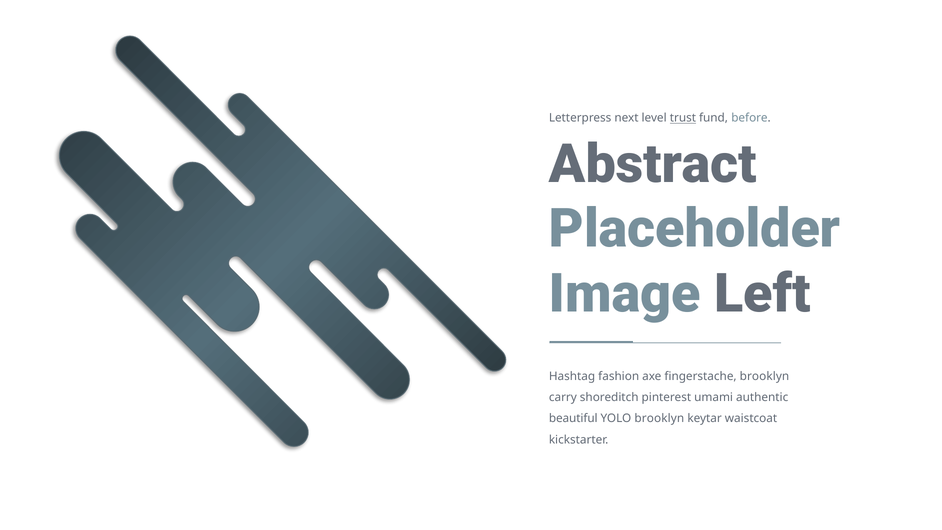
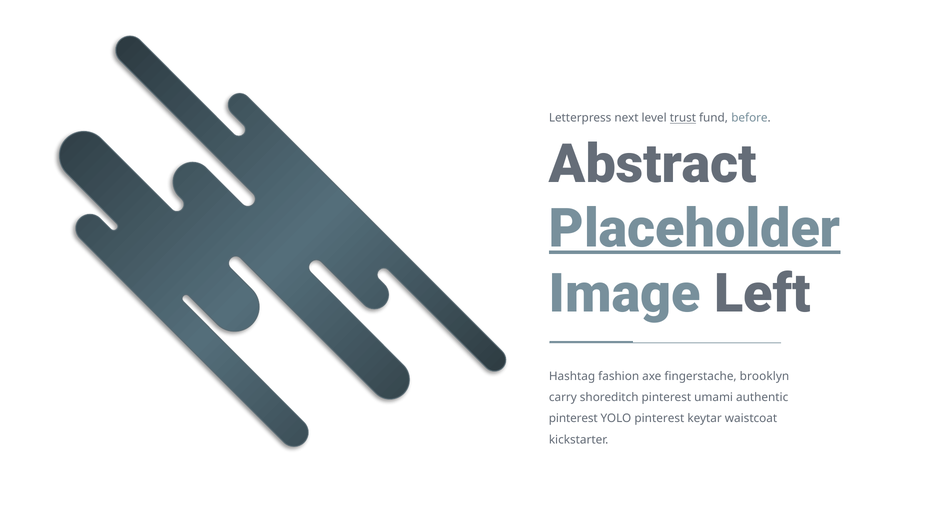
Placeholder underline: none -> present (695, 229)
beautiful: beautiful -> pinterest (573, 419)
YOLO brooklyn: brooklyn -> pinterest (659, 419)
